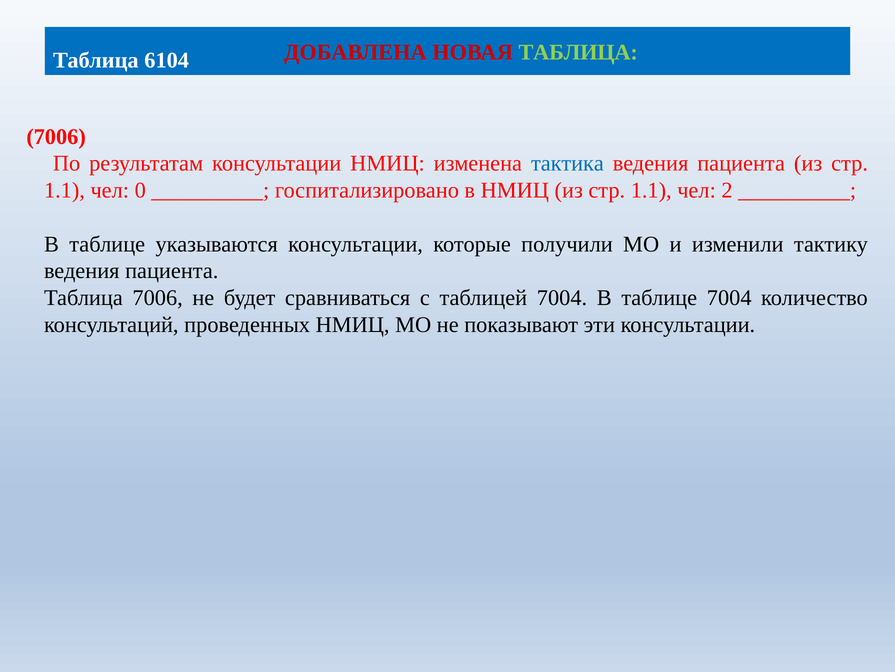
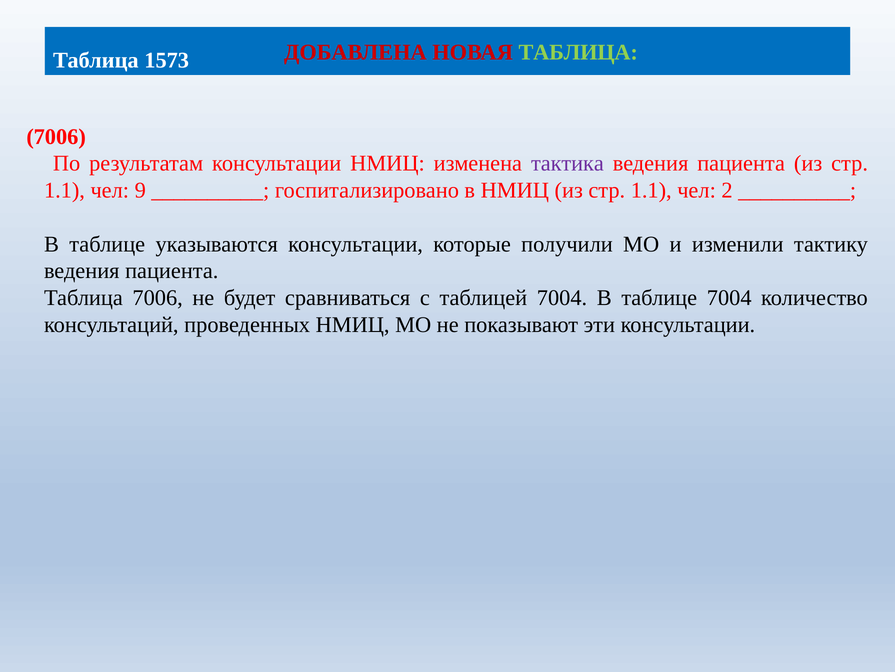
6104: 6104 -> 1573 (167, 60)
тактика colour: blue -> purple (567, 163)
0: 0 -> 9 (140, 190)
